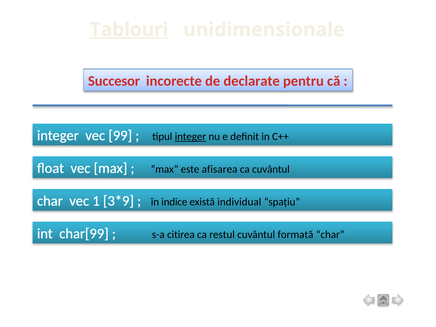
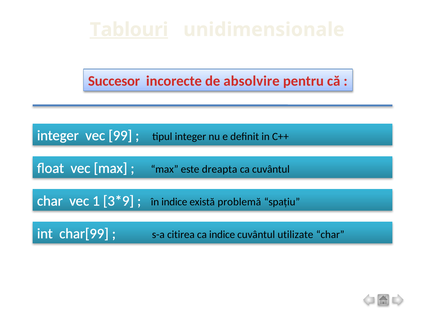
declarate: declarate -> absolvire (252, 81)
integer underline: present -> none (190, 137)
afisarea: afisarea -> dreapta (220, 169)
individual: individual -> problemă (239, 202)
ca restul: restul -> indice (222, 235)
formată: formată -> utilizate (295, 235)
